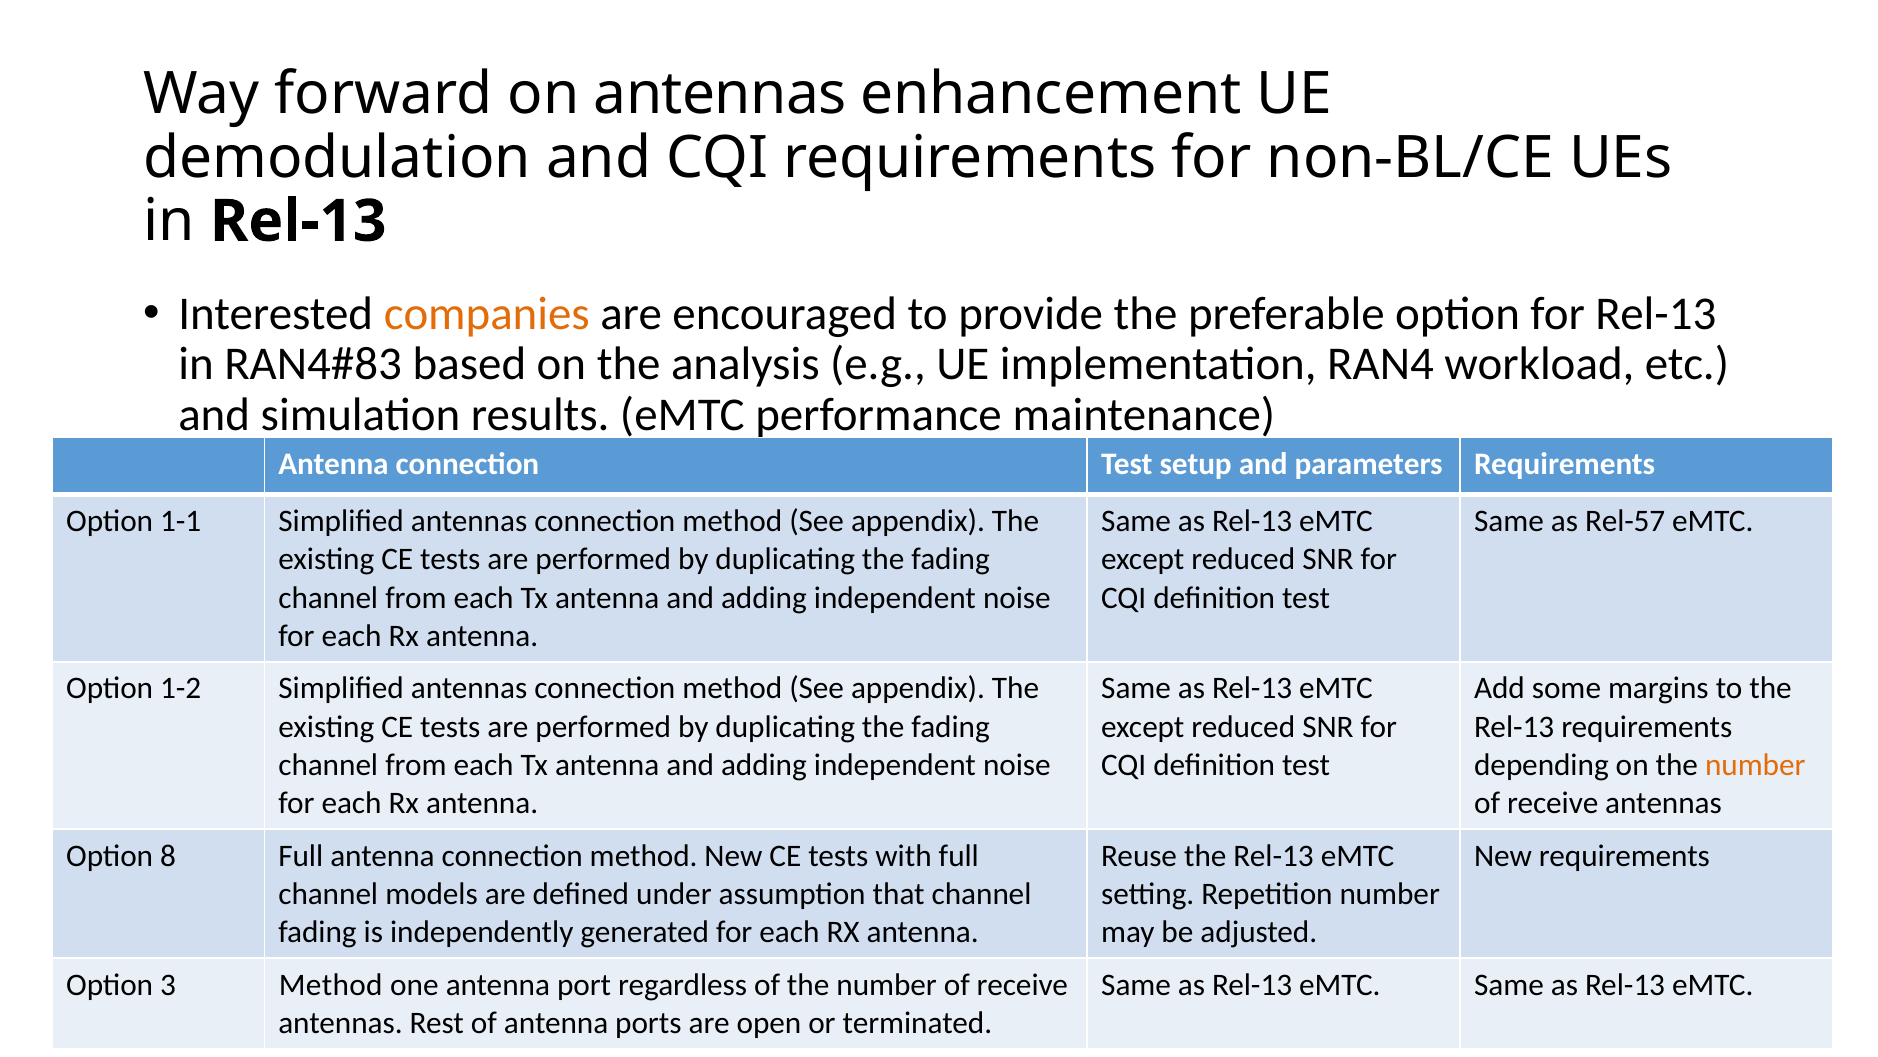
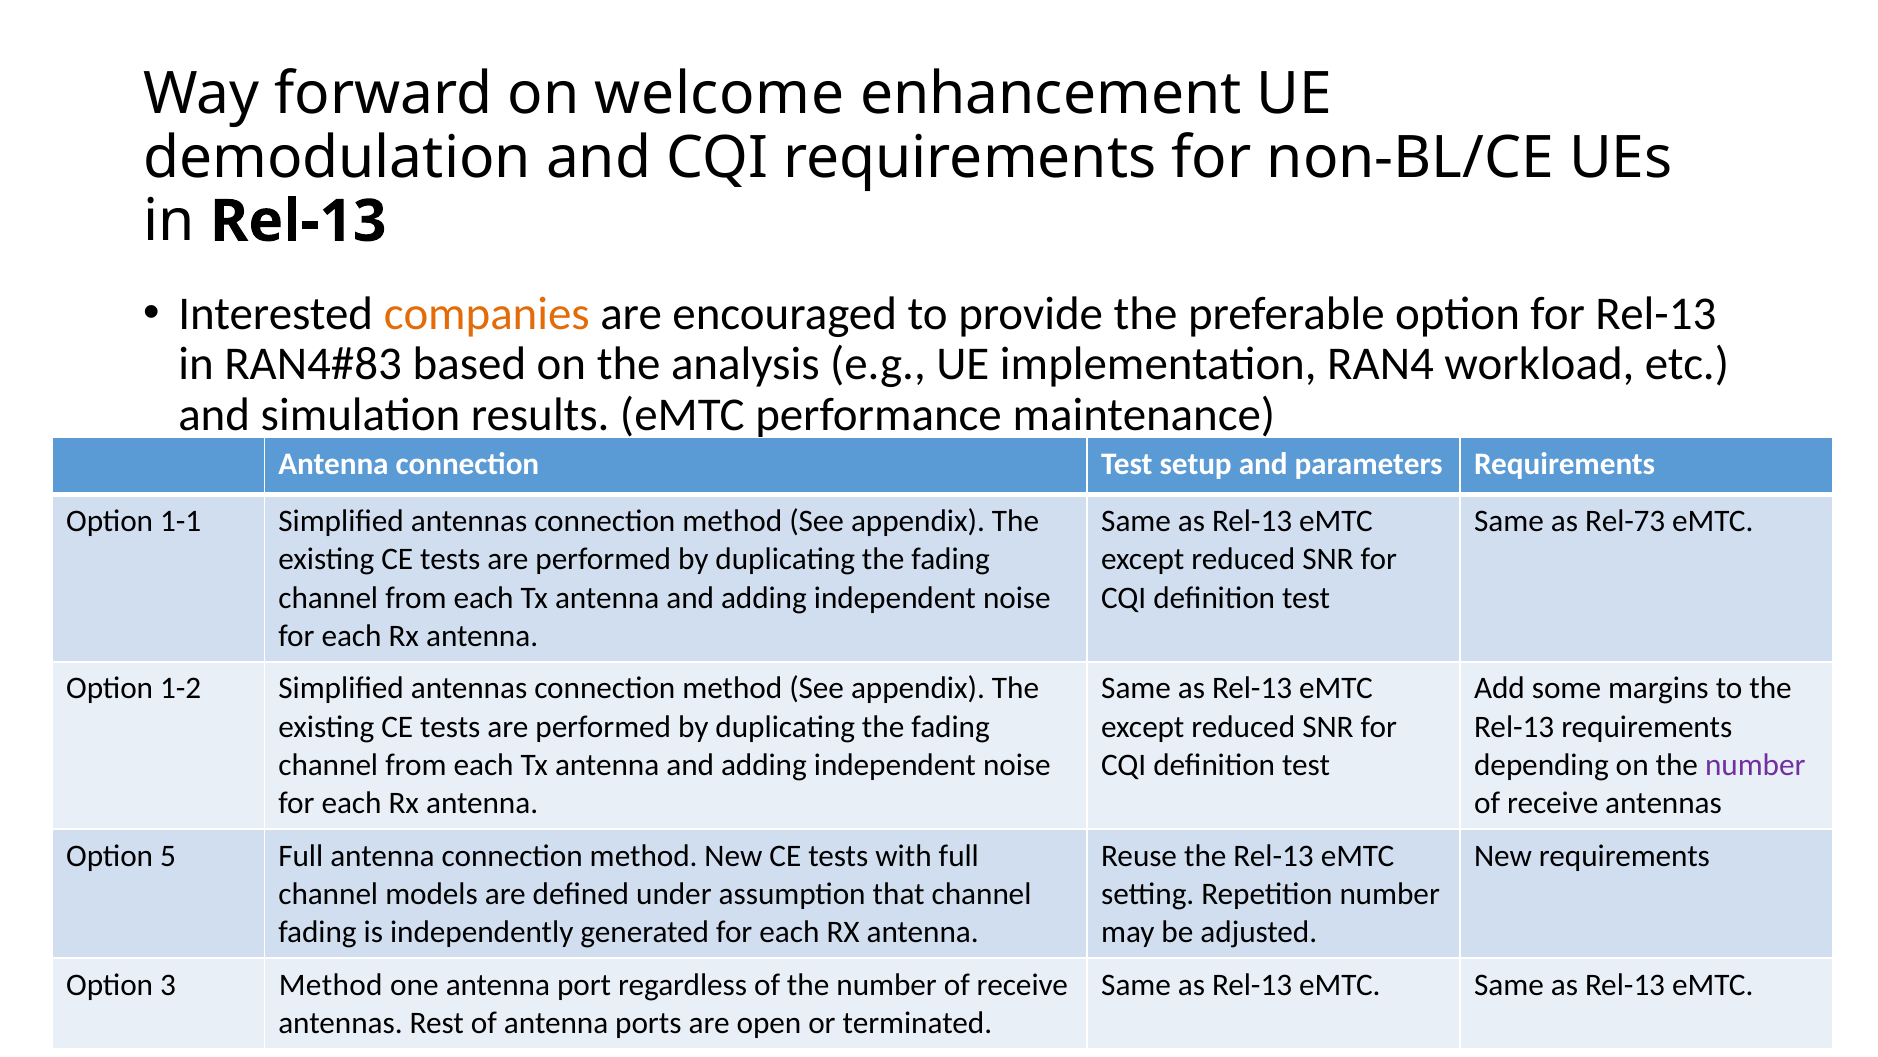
on antennas: antennas -> welcome (720, 95)
Rel-57: Rel-57 -> Rel-73 (1625, 521)
number colour: orange -> purple (1755, 765)
8: 8 -> 5 (168, 855)
